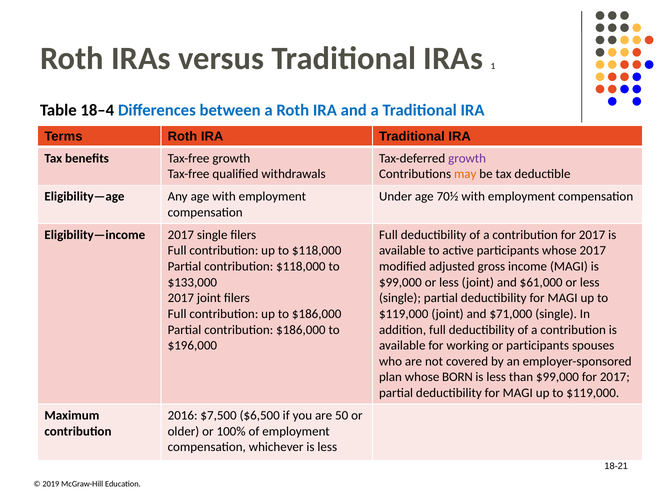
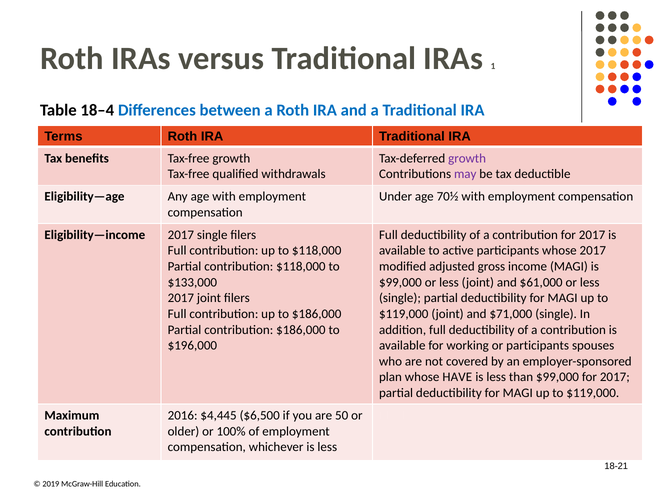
may colour: orange -> purple (465, 174)
BORN: BORN -> HAVE (457, 377)
$7,500: $7,500 -> $4,445 (219, 415)
